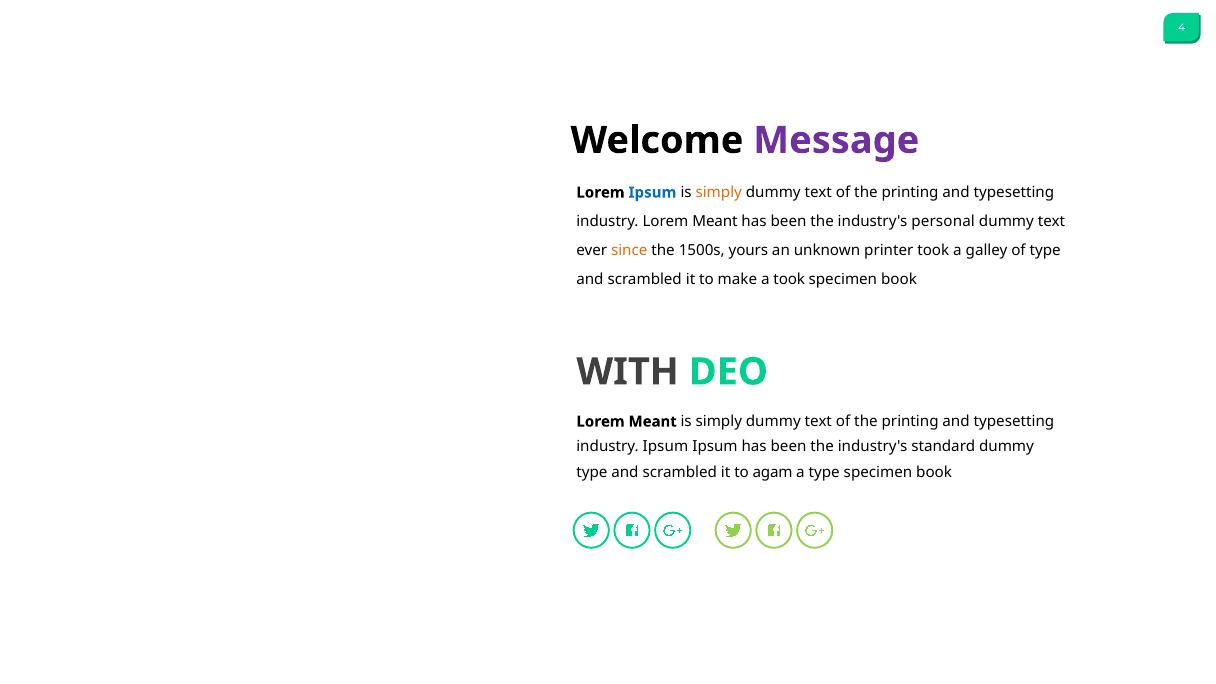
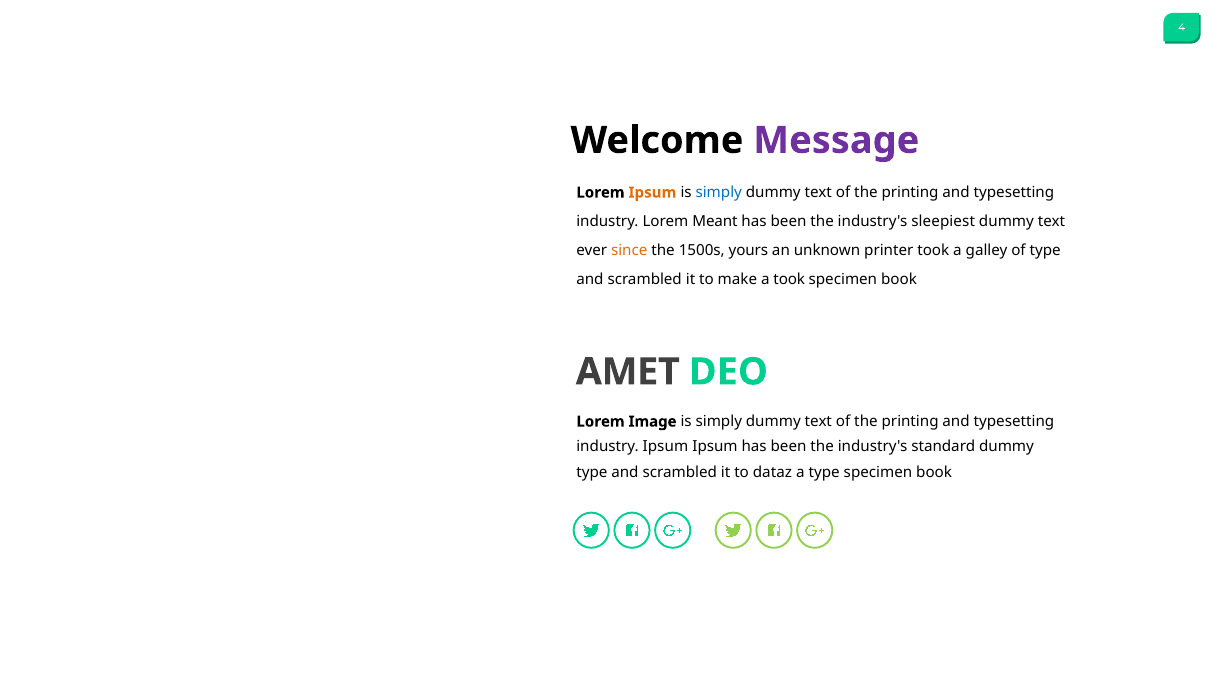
Ipsum colour: blue -> orange (652, 193)
simply colour: orange -> blue (719, 193)
personal: personal -> sleepiest (943, 222)
WITH: WITH -> AMET (628, 372)
Meant: Meant -> Image (653, 422)
agam: agam -> dataz (772, 472)
